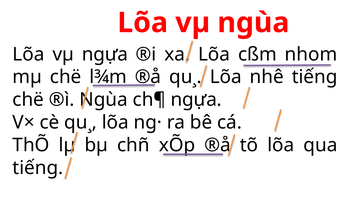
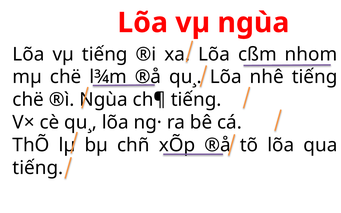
vµ ngựa: ngựa -> tiếng (105, 54)
ch¶ ngựa: ngựa -> tiếng (196, 100)
